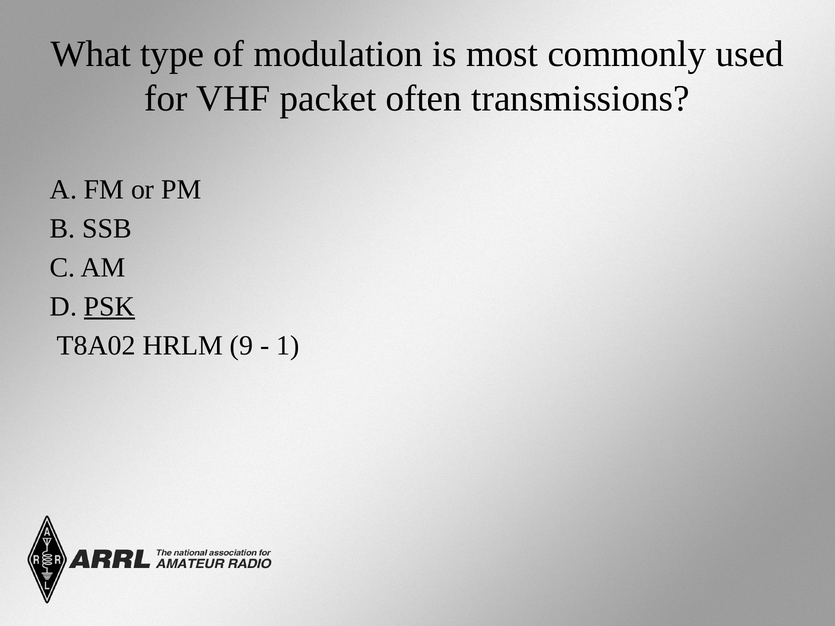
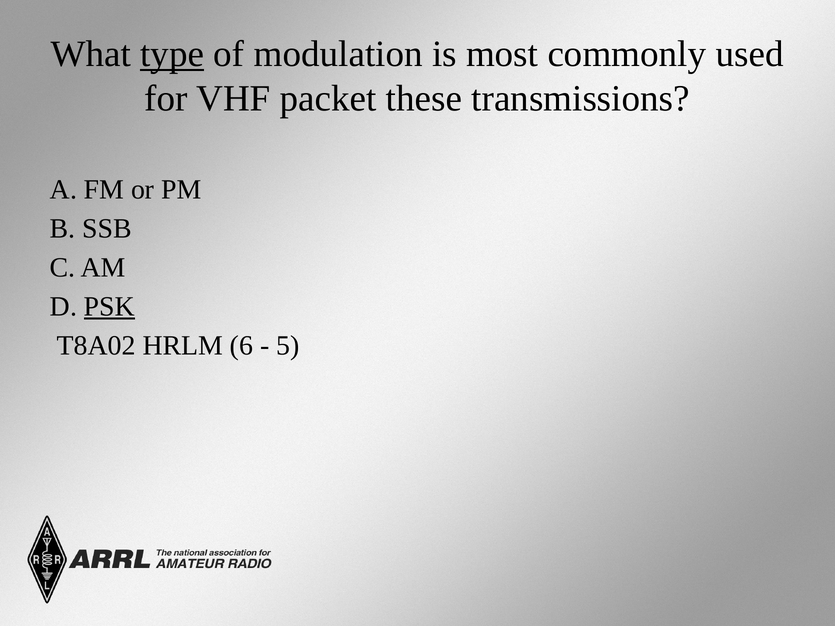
type underline: none -> present (172, 54)
often: often -> these (424, 99)
9: 9 -> 6 (242, 346)
1: 1 -> 5 (288, 346)
